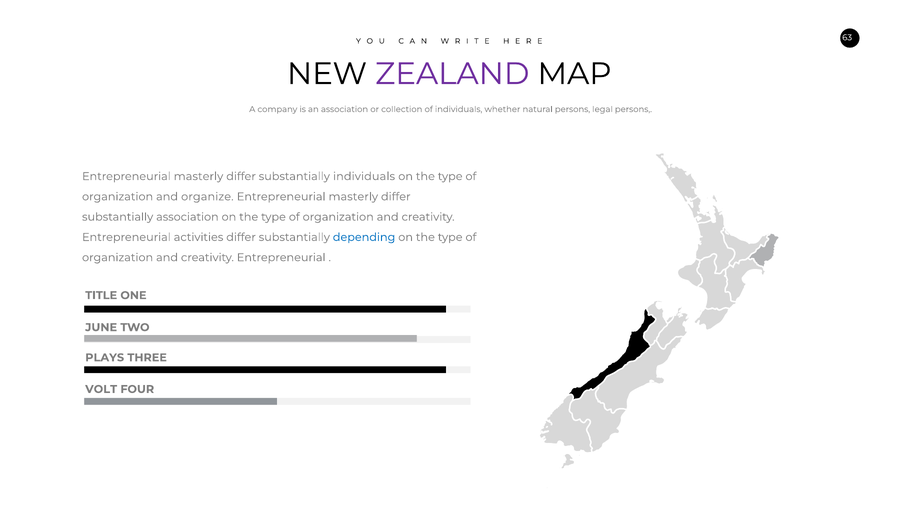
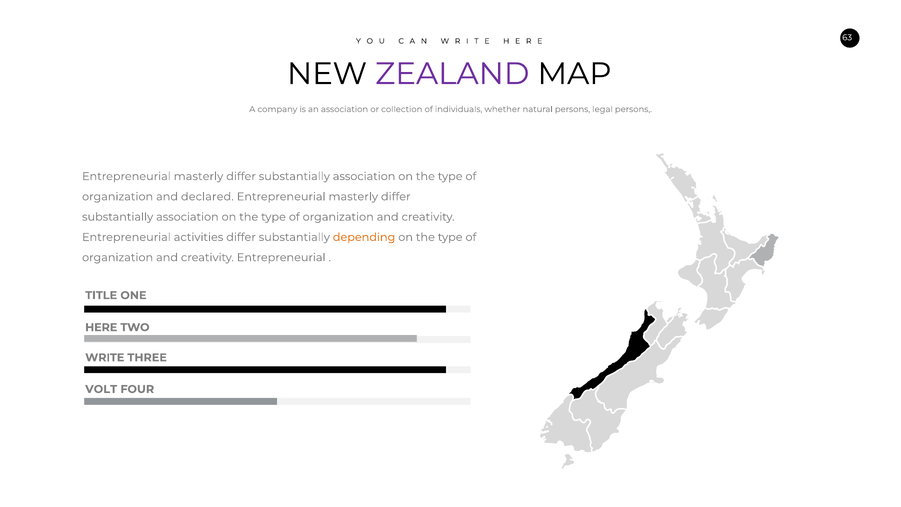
individuals: individuals -> association (364, 176)
organize: organize -> declared (207, 197)
depending colour: blue -> orange (364, 237)
JUNE: JUNE -> HERE (101, 327)
PLAYS: PLAYS -> WRITE (105, 358)
